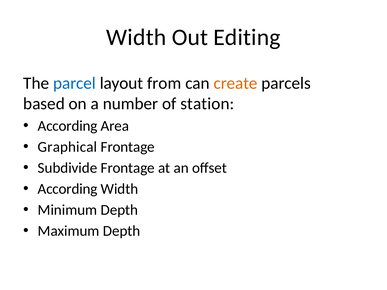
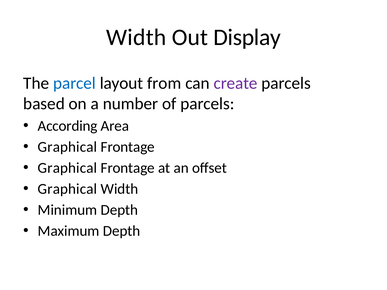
Editing: Editing -> Display (247, 37)
create colour: orange -> purple (236, 83)
of station: station -> parcels (207, 104)
Subdivide: Subdivide -> Graphical (67, 168)
According: According -> Graphical (67, 189)
